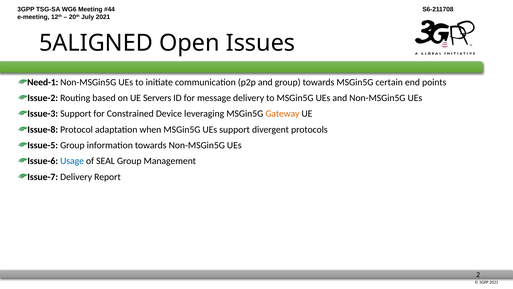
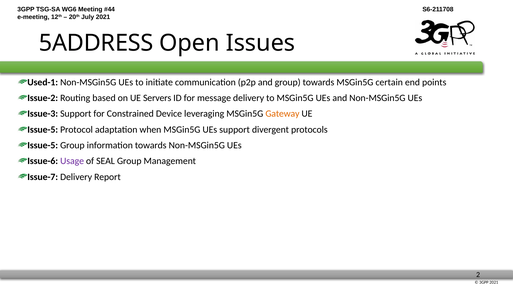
5ALIGNED: 5ALIGNED -> 5ADDRESS (96, 43)
Need-1: Need-1 -> Used-1 (43, 82)
Issue-8: Issue-8 -> Issue-5 (43, 129)
Usage colour: blue -> purple (72, 161)
